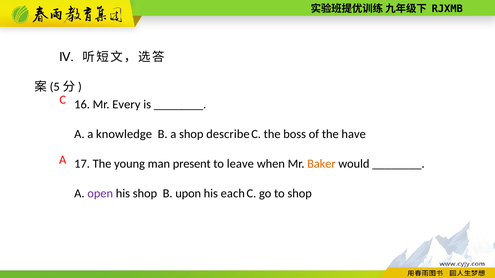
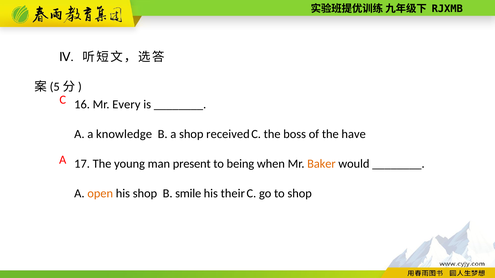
describe: describe -> received (228, 134)
leave: leave -> being (240, 164)
open colour: purple -> orange (100, 194)
upon: upon -> smile (188, 194)
each: each -> their (233, 194)
